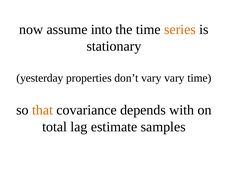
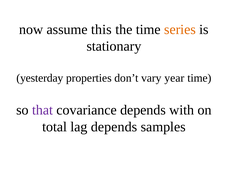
into: into -> this (101, 29)
vary vary: vary -> year (174, 78)
that colour: orange -> purple (43, 110)
lag estimate: estimate -> depends (114, 127)
